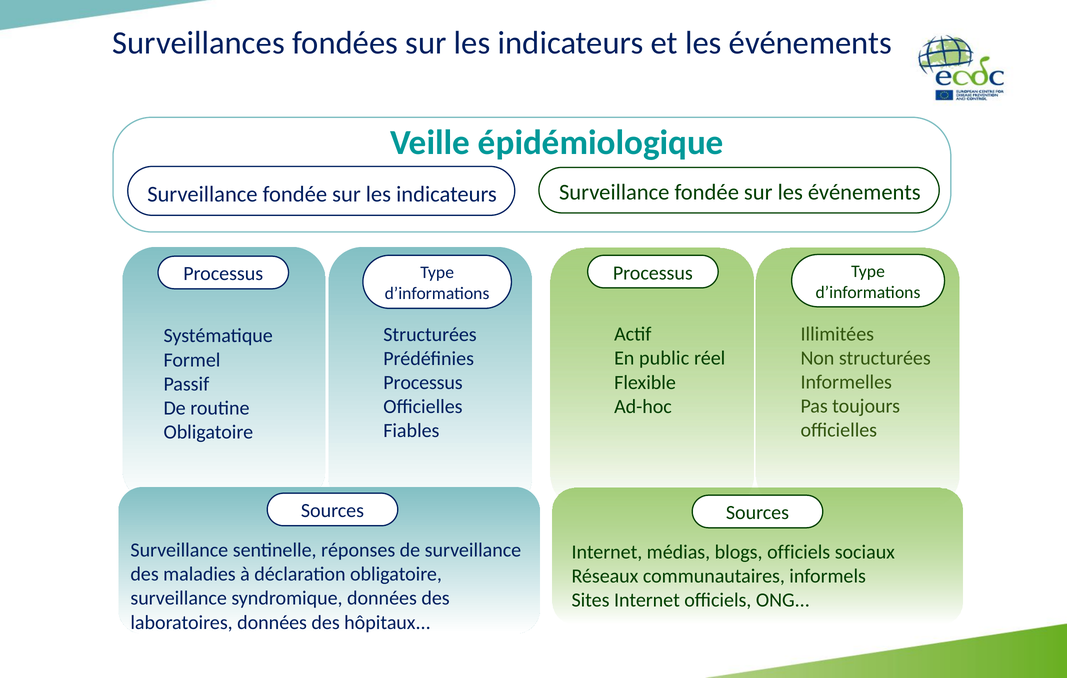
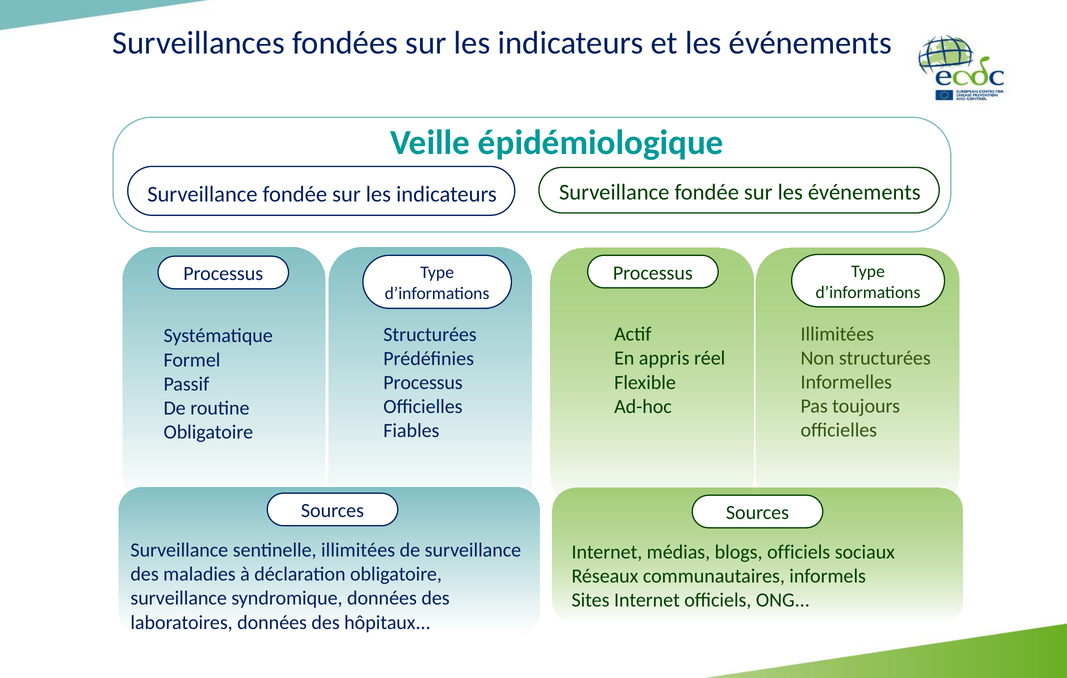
public: public -> appris (664, 358)
sentinelle réponses: réponses -> illimitées (358, 550)
